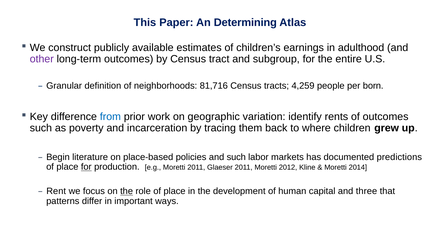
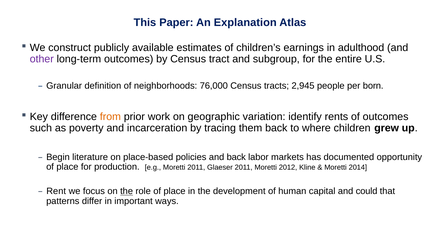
Determining: Determining -> Explanation (245, 22)
81,716: 81,716 -> 76,000 (214, 86)
4,259: 4,259 -> 2,945 (303, 86)
from colour: blue -> orange (110, 117)
and such: such -> back (236, 157)
predictions: predictions -> opportunity (399, 157)
for underline: present -> none (86, 167)
three: three -> could (367, 192)
